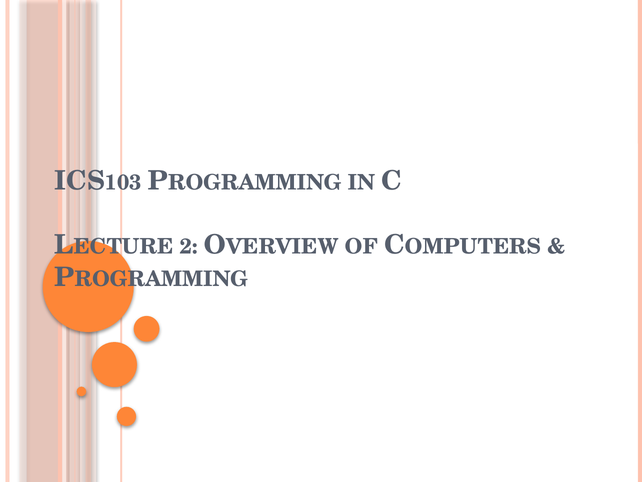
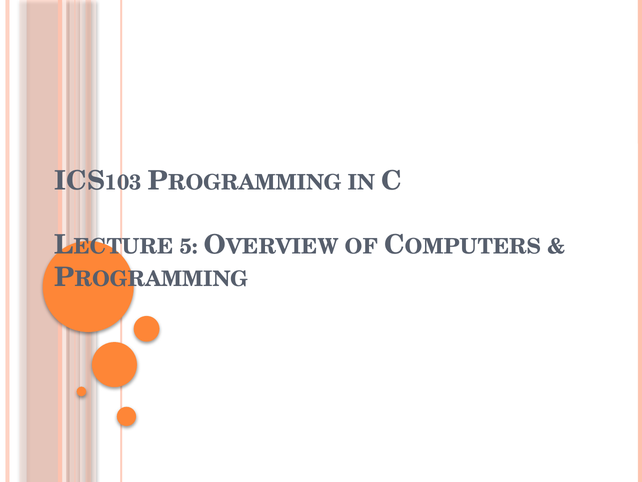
2: 2 -> 5 (189, 247)
